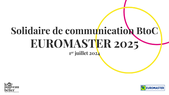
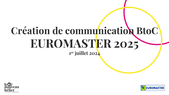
Solidaire: Solidaire -> Création (30, 31)
